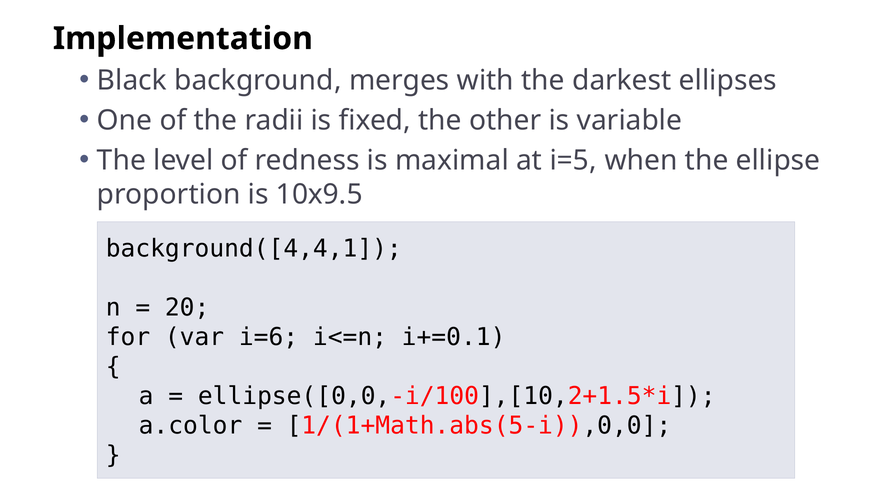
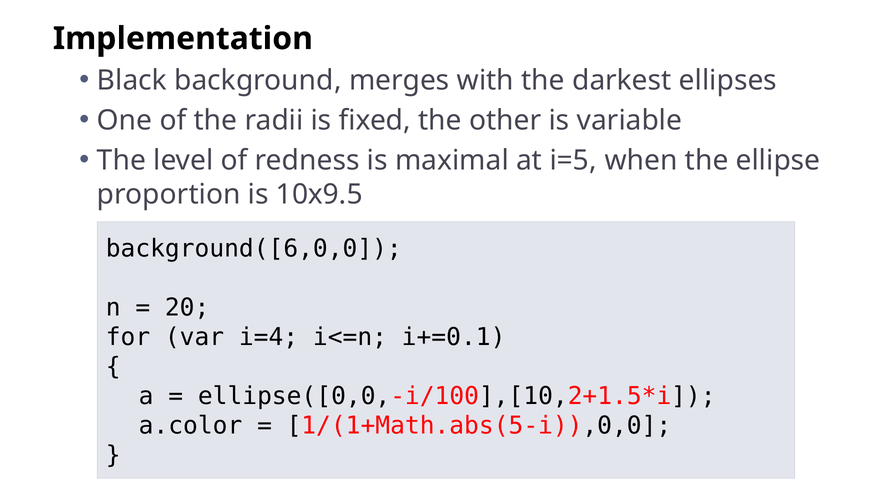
background([4,4,1: background([4,4,1 -> background([6,0,0 (254, 249)
i=6: i=6 -> i=4 (268, 337)
